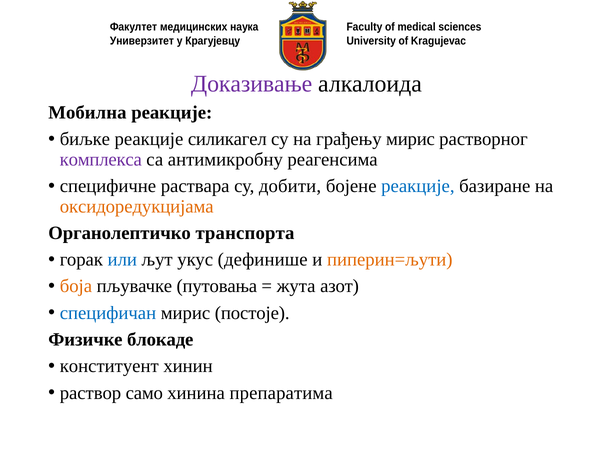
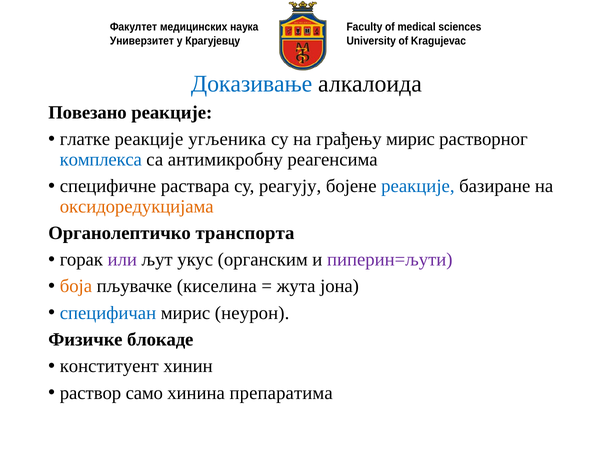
Доказивање colour: purple -> blue (252, 84)
Мобилна: Мобилна -> Повезано (88, 113)
биљке: биљке -> глатке (85, 139)
силикагел: силикагел -> угљеника (227, 139)
комплекса colour: purple -> blue (101, 159)
добити: добити -> реагују (290, 186)
или colour: blue -> purple (122, 260)
дефинише: дефинише -> органским (263, 260)
пиперин=љути colour: orange -> purple (390, 260)
путовања: путовања -> киселина (217, 286)
азот: азот -> јона (340, 286)
постоје: постоје -> неурон (252, 313)
